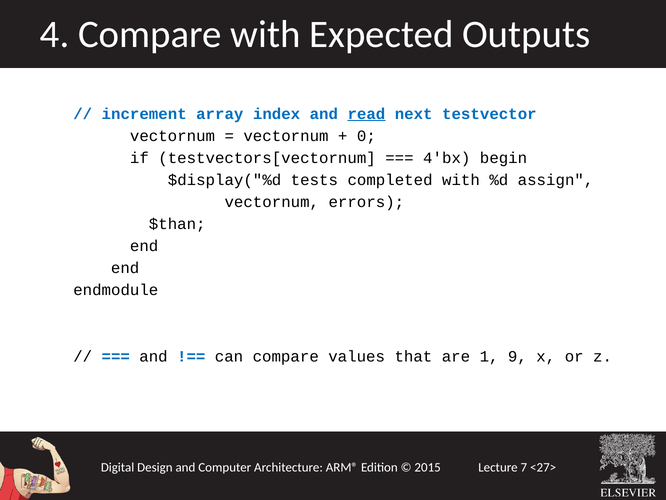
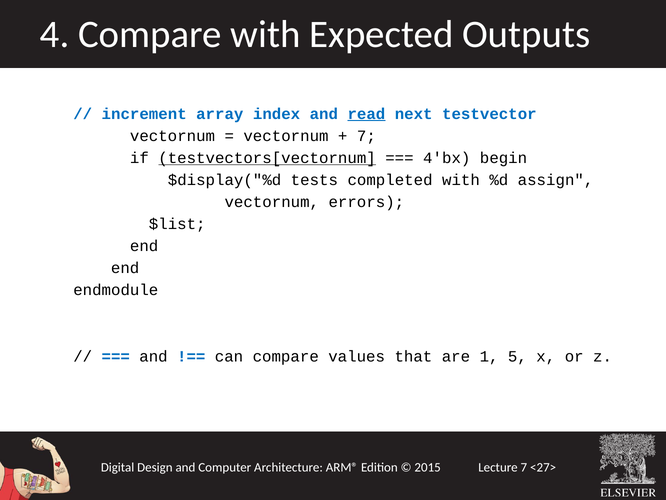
0: 0 -> 7 (366, 136)
testvectors[vectornum underline: none -> present (267, 158)
$than: $than -> $list (177, 224)
9: 9 -> 5 (517, 356)
